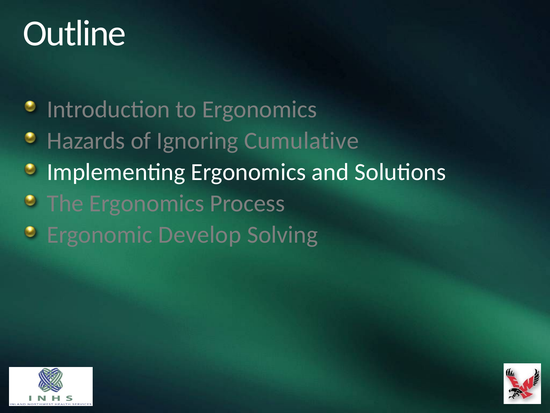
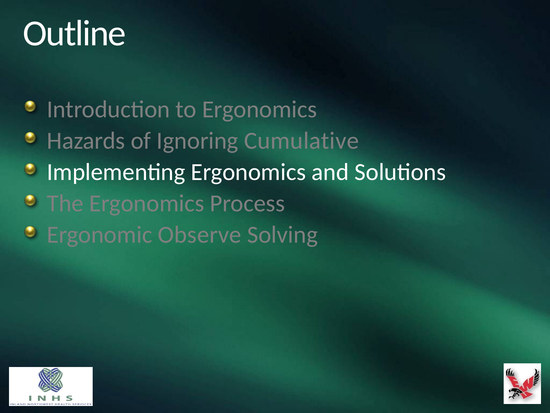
Develop: Develop -> Observe (200, 234)
